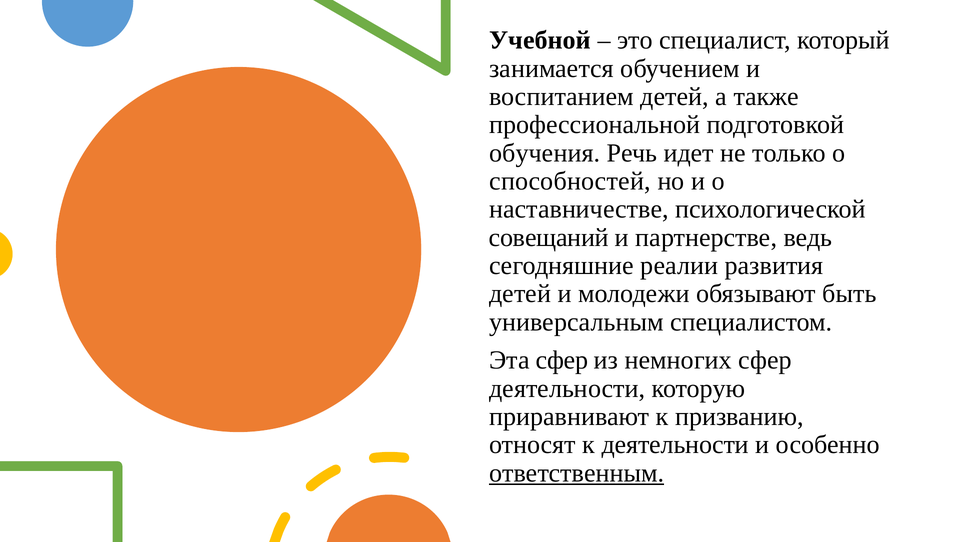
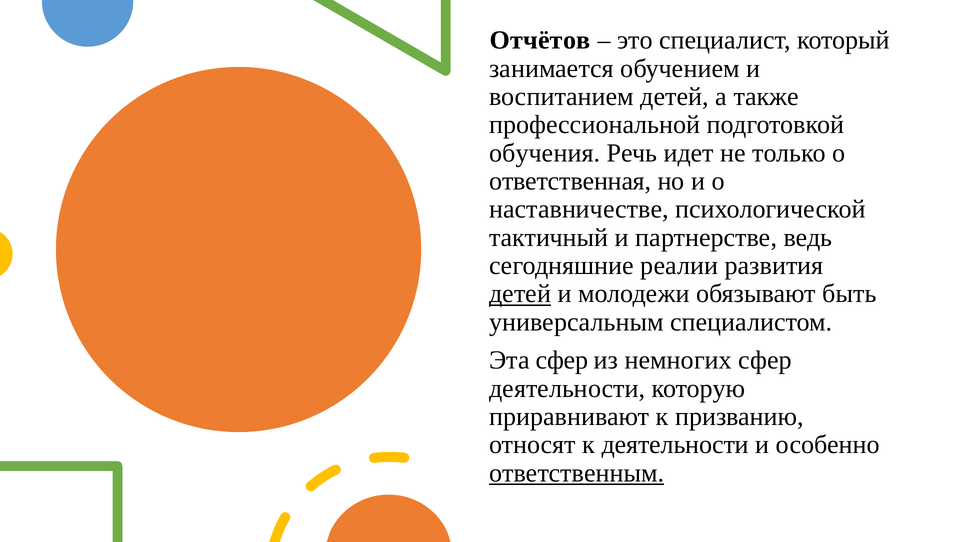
Учебной: Учебной -> Отчётов (540, 40)
способностей: способностей -> ответственная (570, 181)
совещаний: совещаний -> тактичный (549, 238)
детей underline: none -> present (520, 294)
